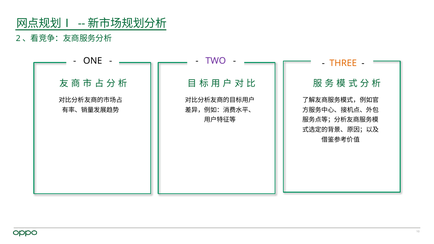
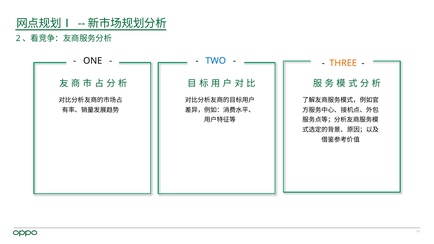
TWO colour: purple -> blue (216, 61)
